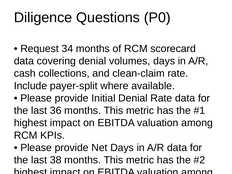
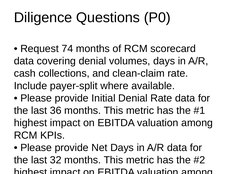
34: 34 -> 74 (67, 49)
38: 38 -> 32 (56, 160)
